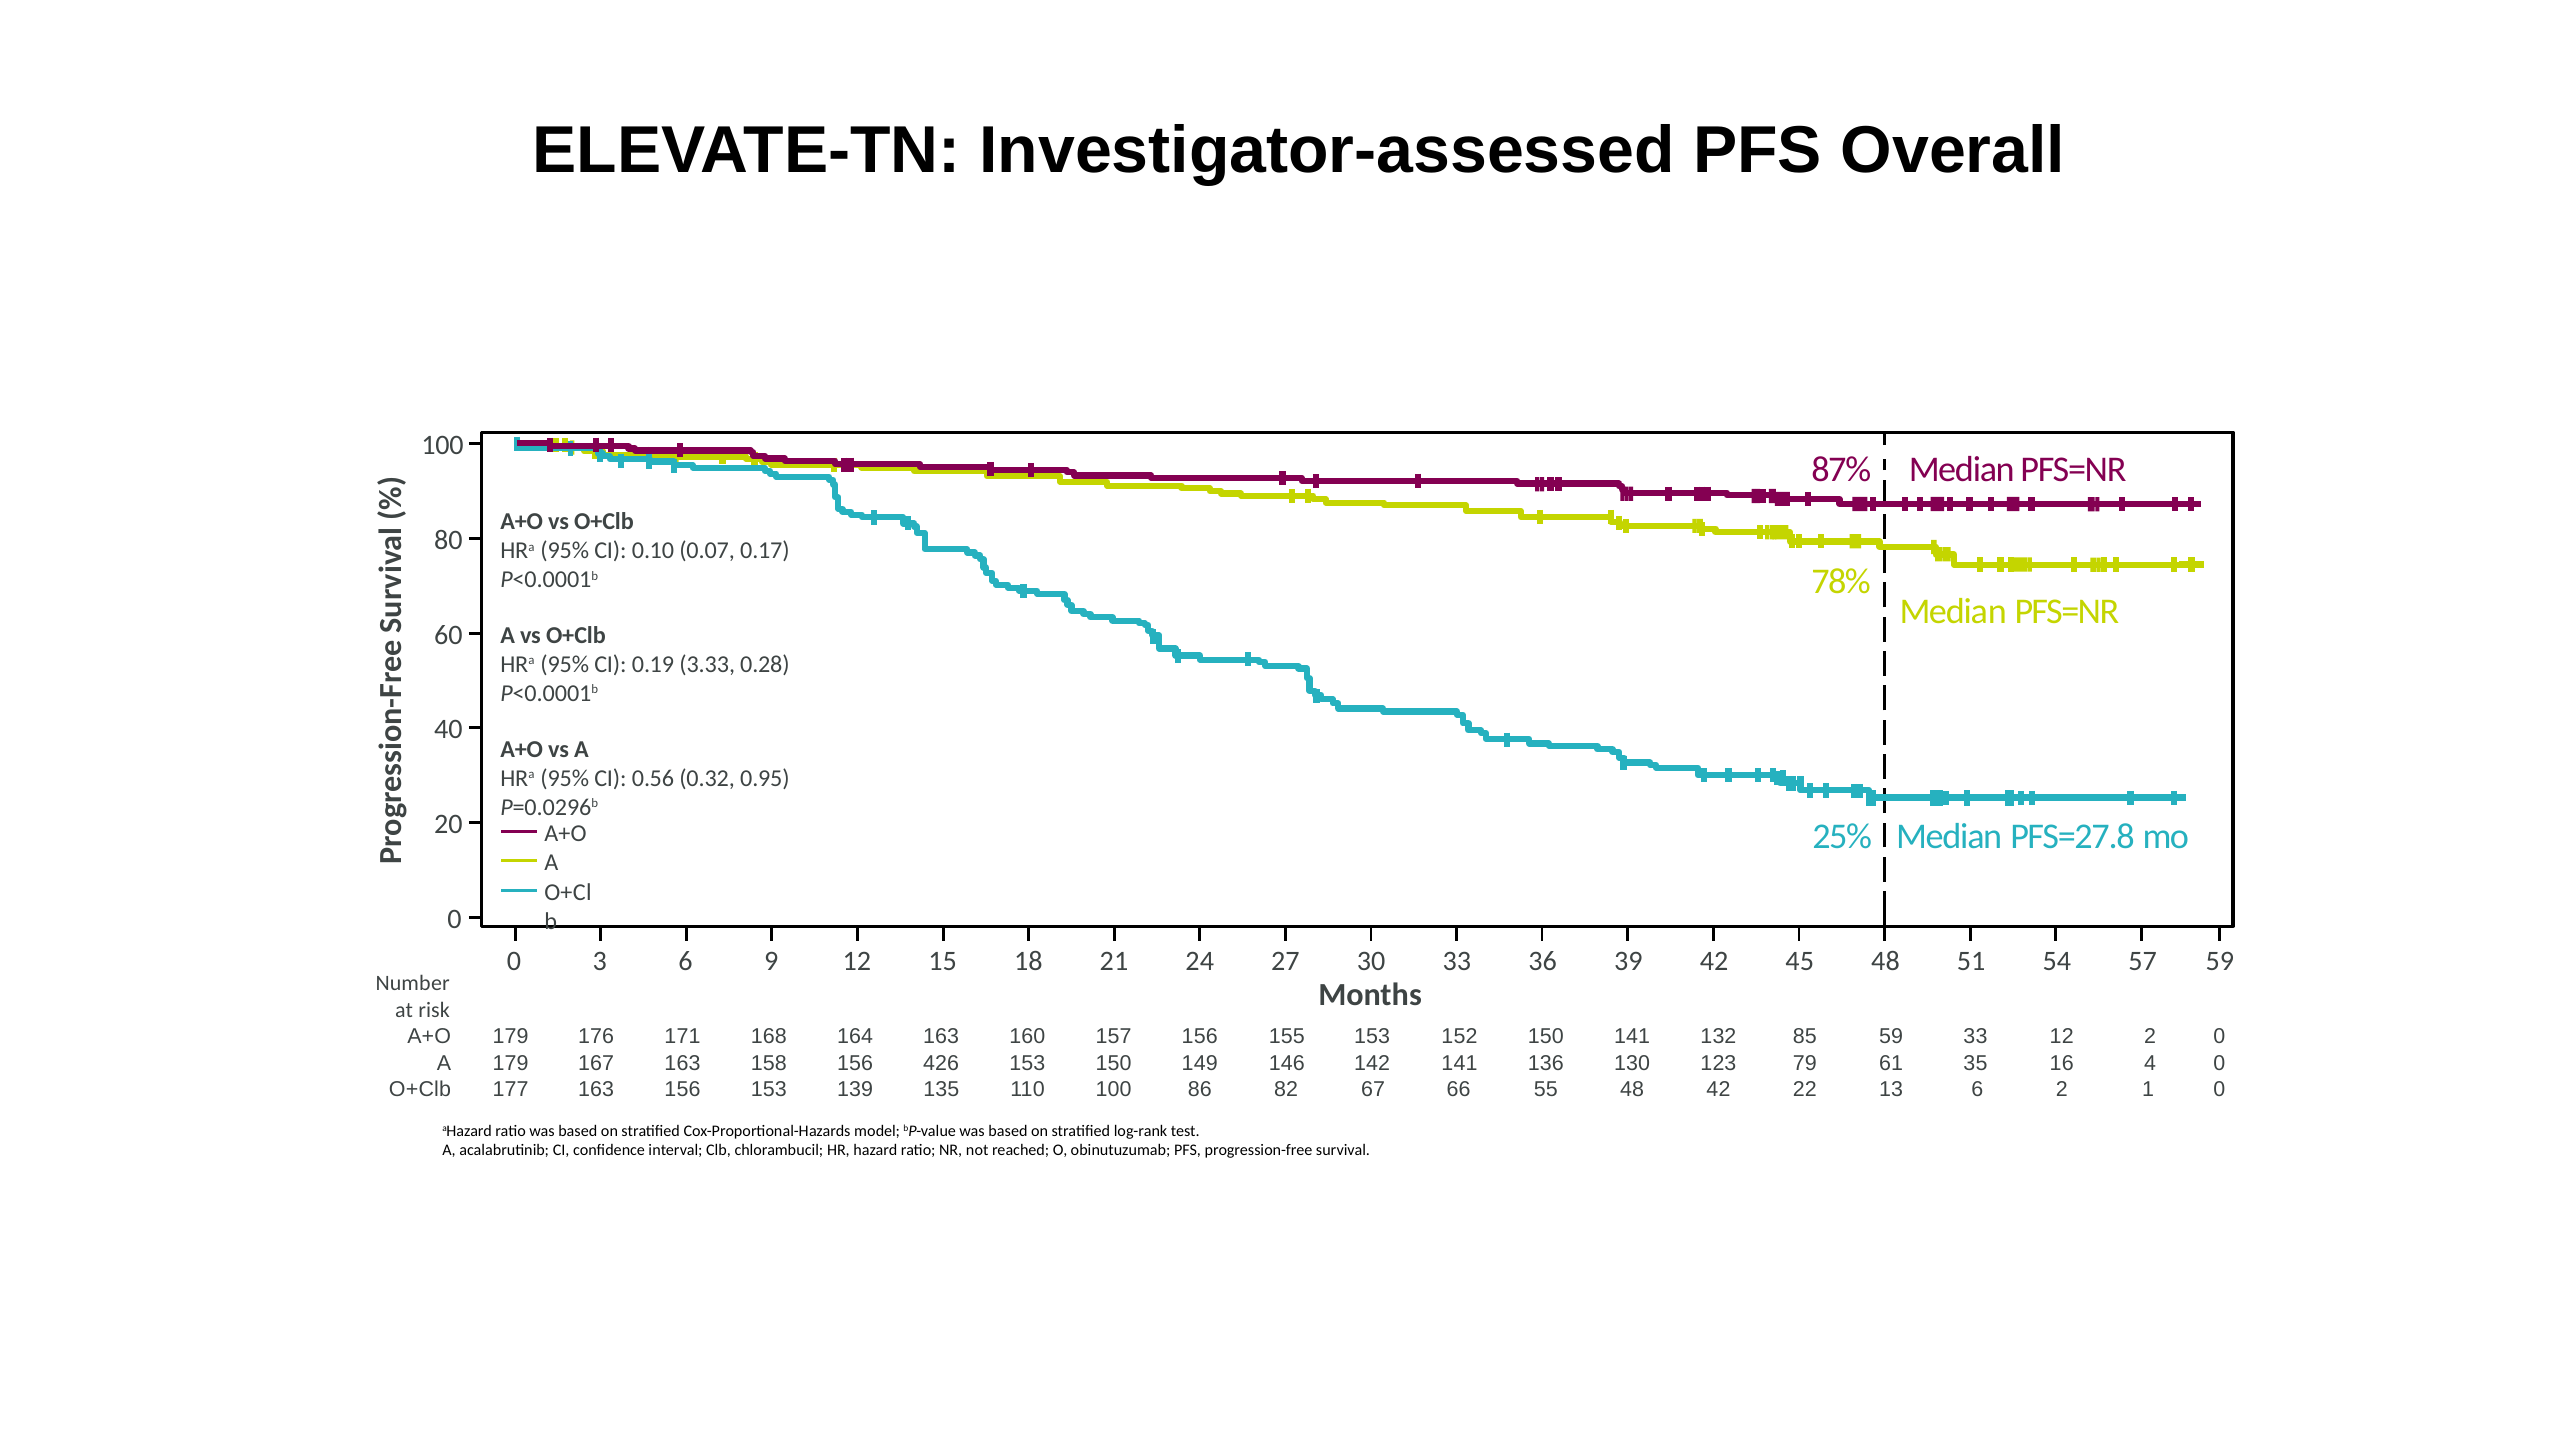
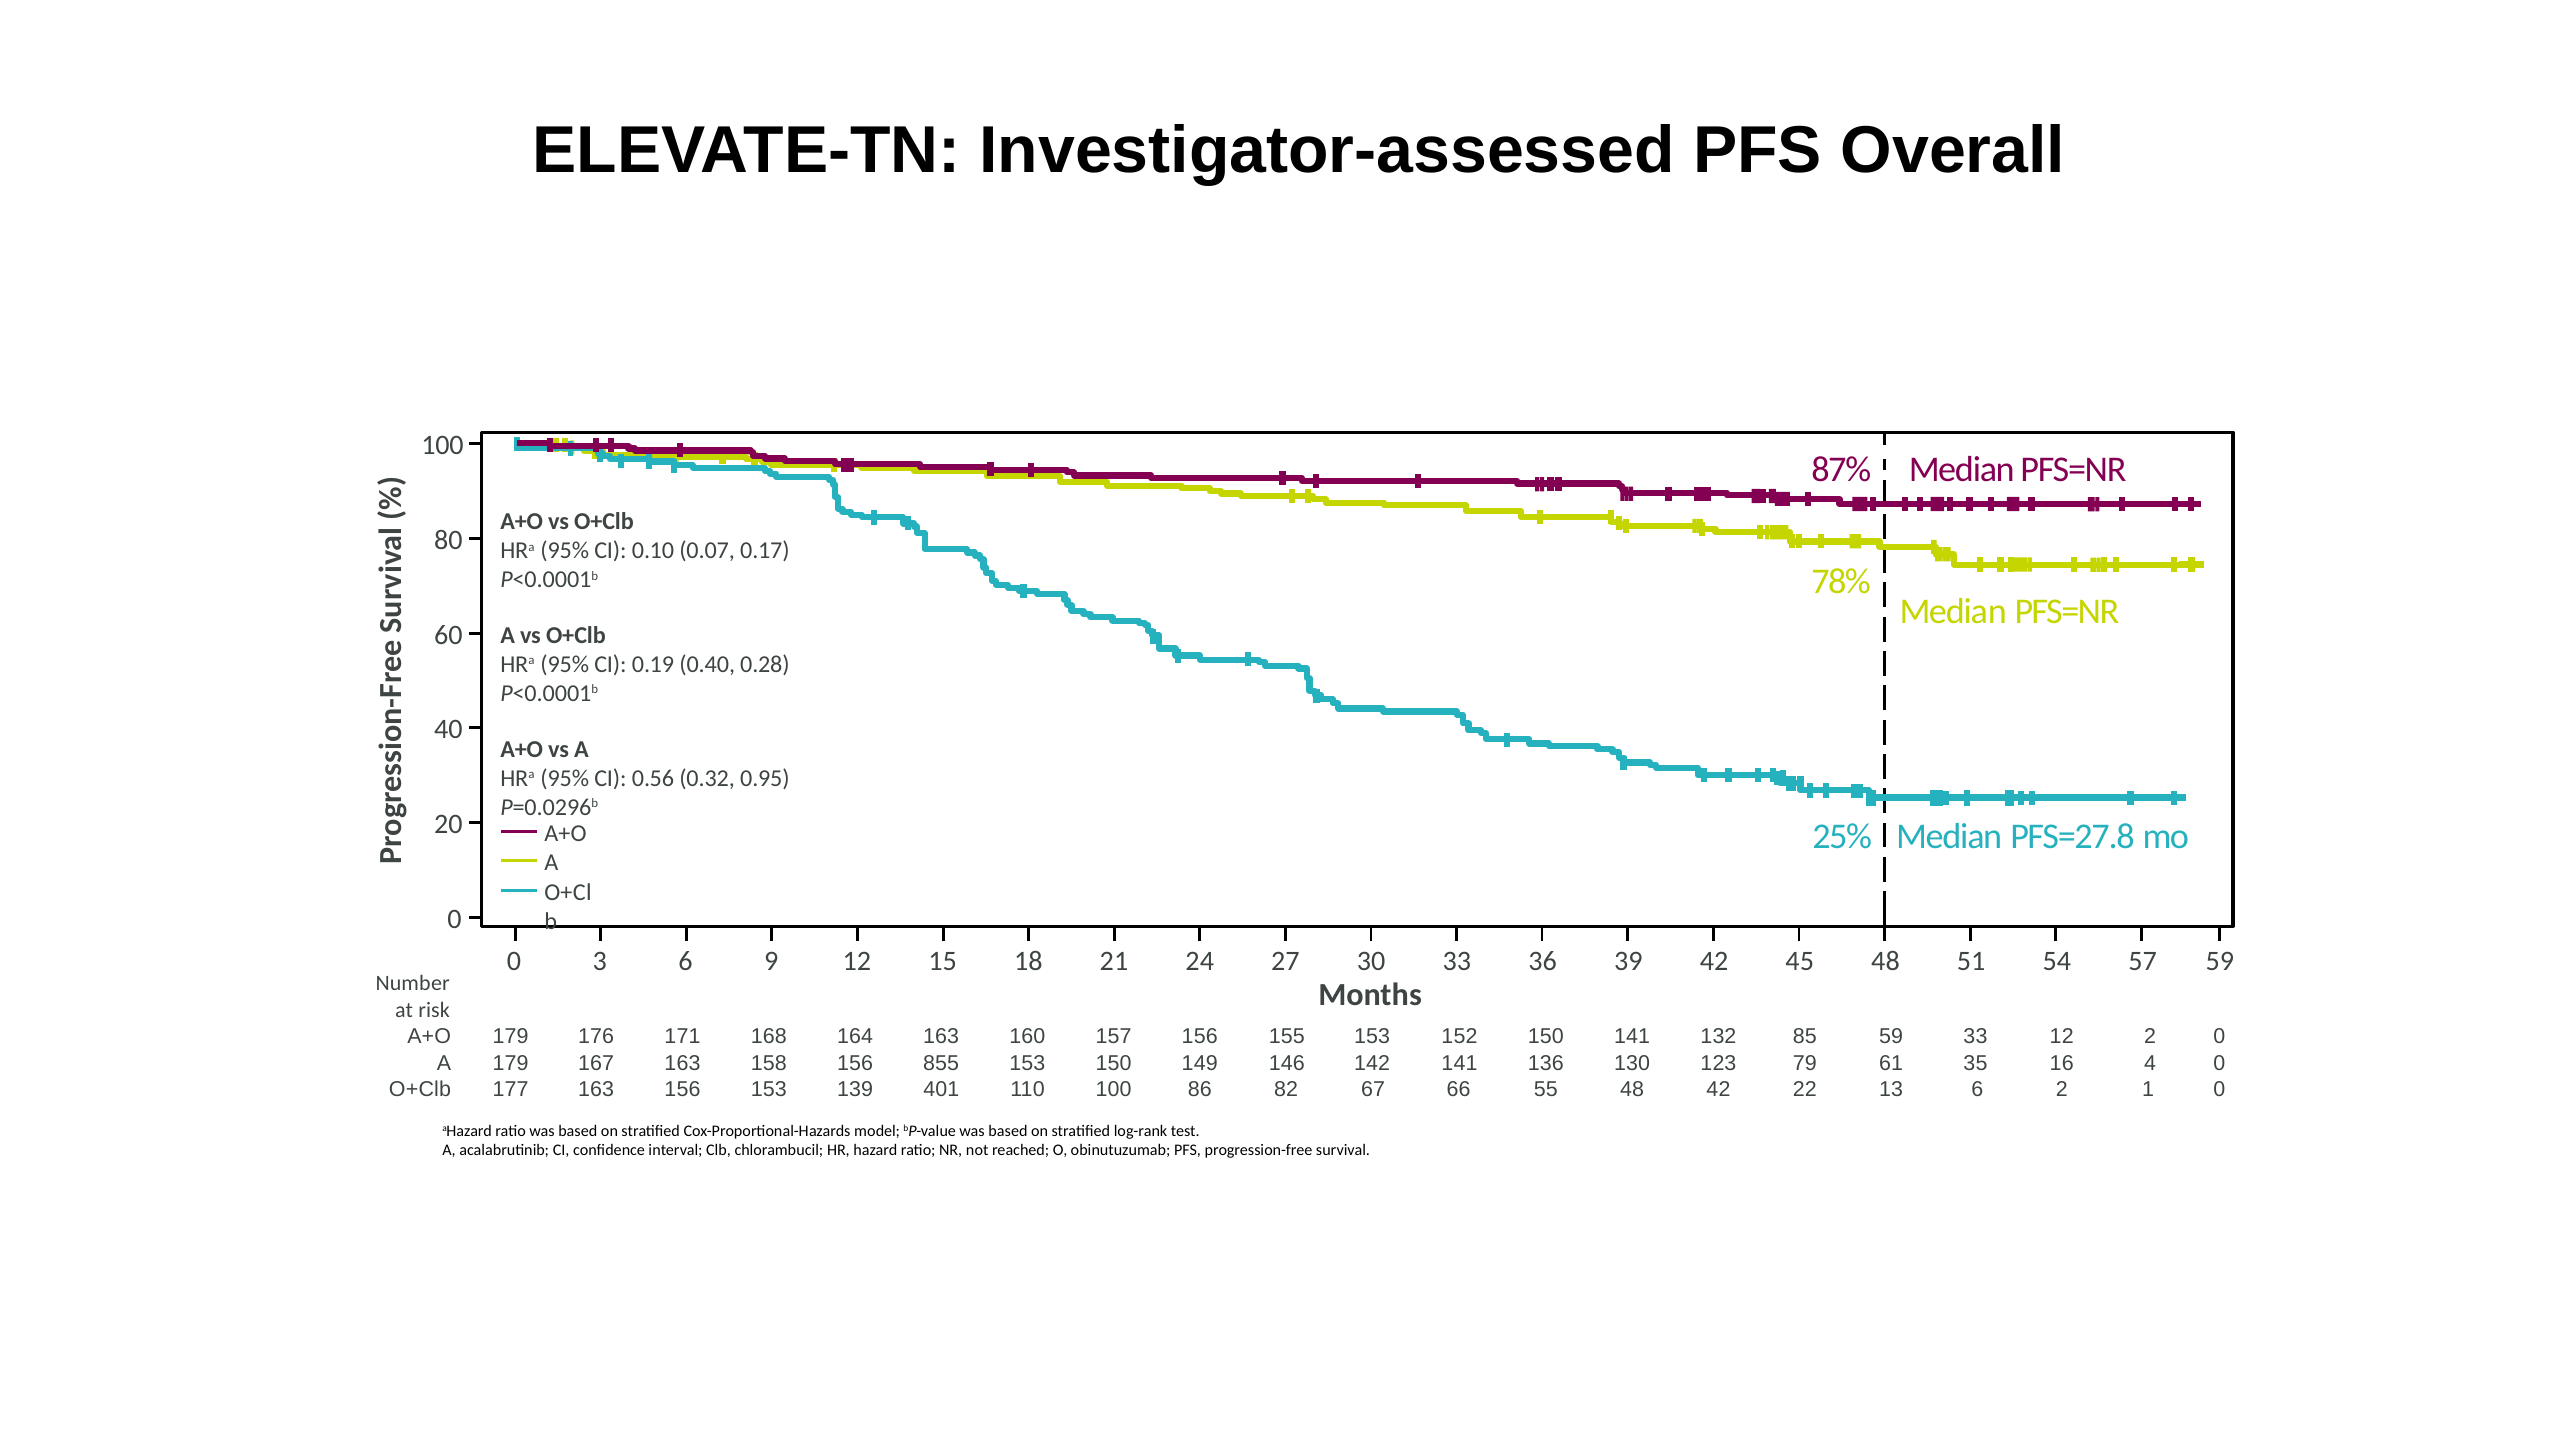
3.33: 3.33 -> 0.40 (707, 665)
426: 426 -> 855 (941, 1063)
135: 135 -> 401 (941, 1090)
